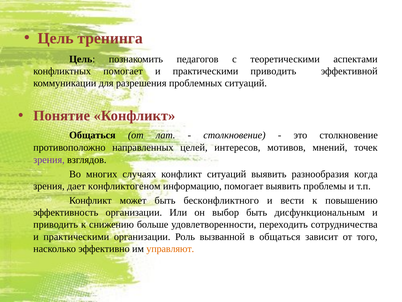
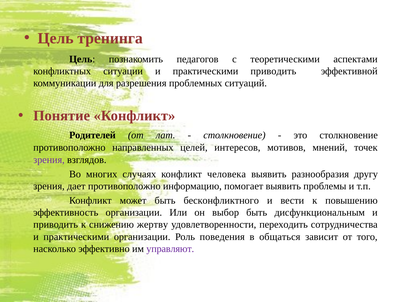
конфликтных помогает: помогает -> ситуации (123, 71)
Общаться: Общаться -> Родителей (92, 135)
конфликт ситуаций: ситуаций -> человека (227, 174)
когда: когда -> другу (366, 174)
дает конфликтогеном: конфликтогеном -> противоположно (124, 186)
больше: больше -> жертву (153, 224)
вызванной: вызванной -> поведения (222, 236)
управляют colour: orange -> purple (170, 248)
